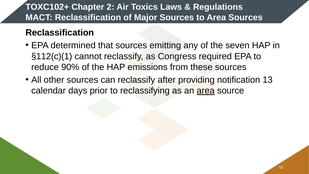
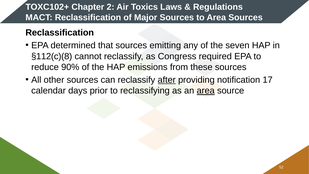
§112(c)(1: §112(c)(1 -> §112(c)(8 (52, 56)
after underline: none -> present (167, 80)
13: 13 -> 17 (268, 80)
